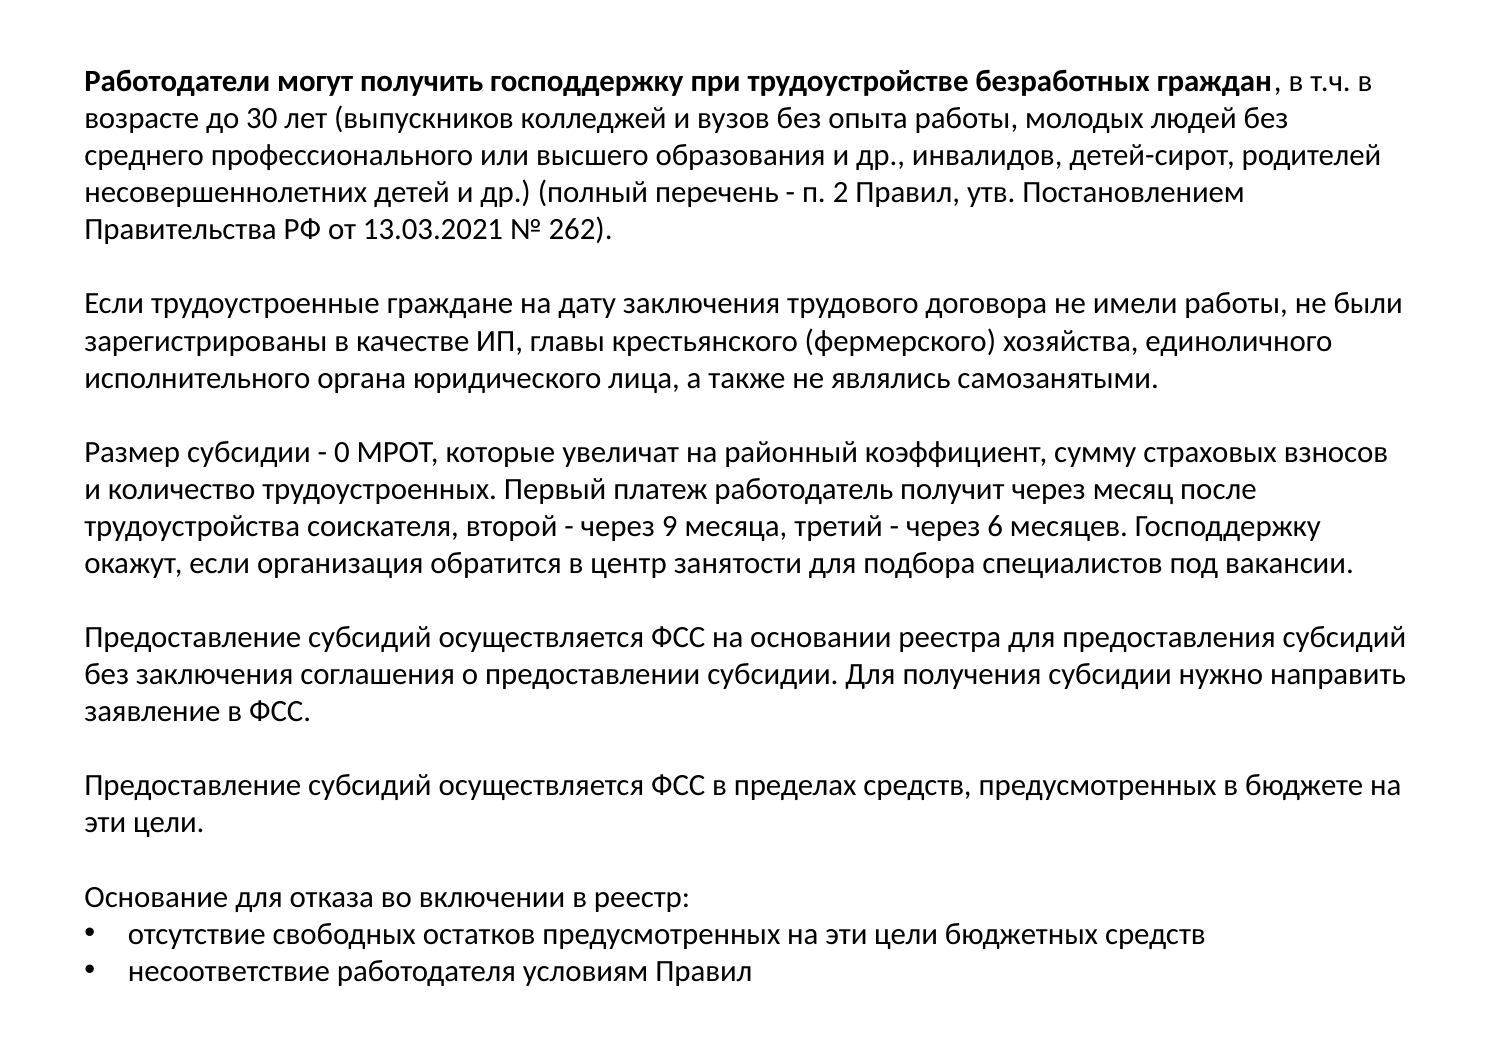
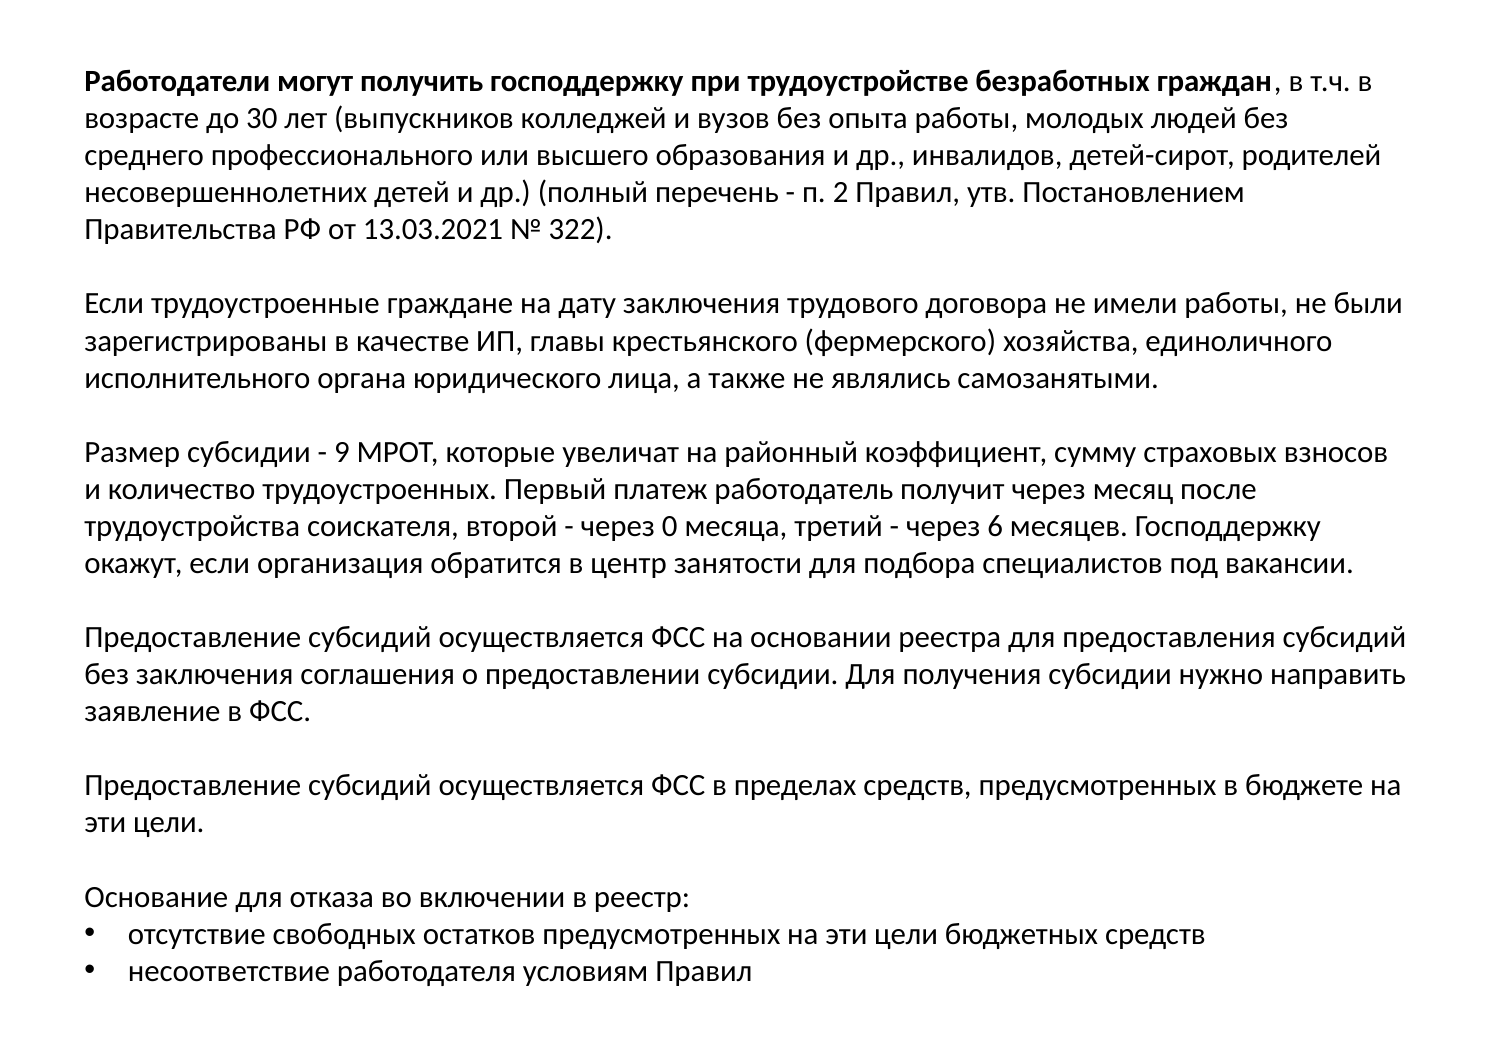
262: 262 -> 322 (581, 230)
0: 0 -> 9 (342, 452)
9: 9 -> 0 (670, 526)
